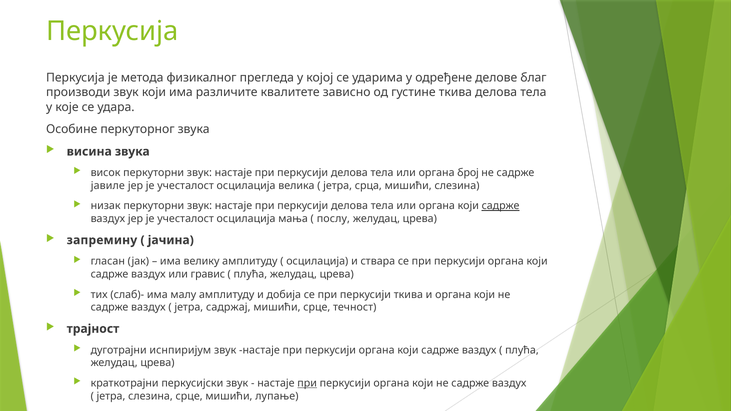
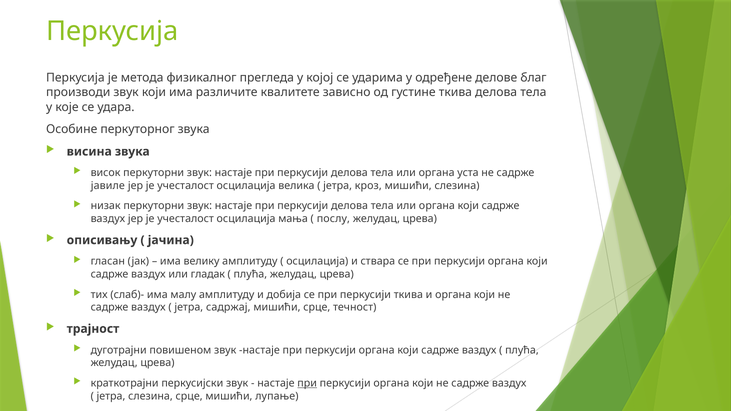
број: број -> уста (468, 173)
срца: срца -> кроз (368, 186)
садрже underline: present -> none (501, 206)
запремину: запремину -> описивању (102, 240)
гравис: гравис -> гладак (208, 274)
иснпиријум: иснпиријум -> повишеном (180, 350)
